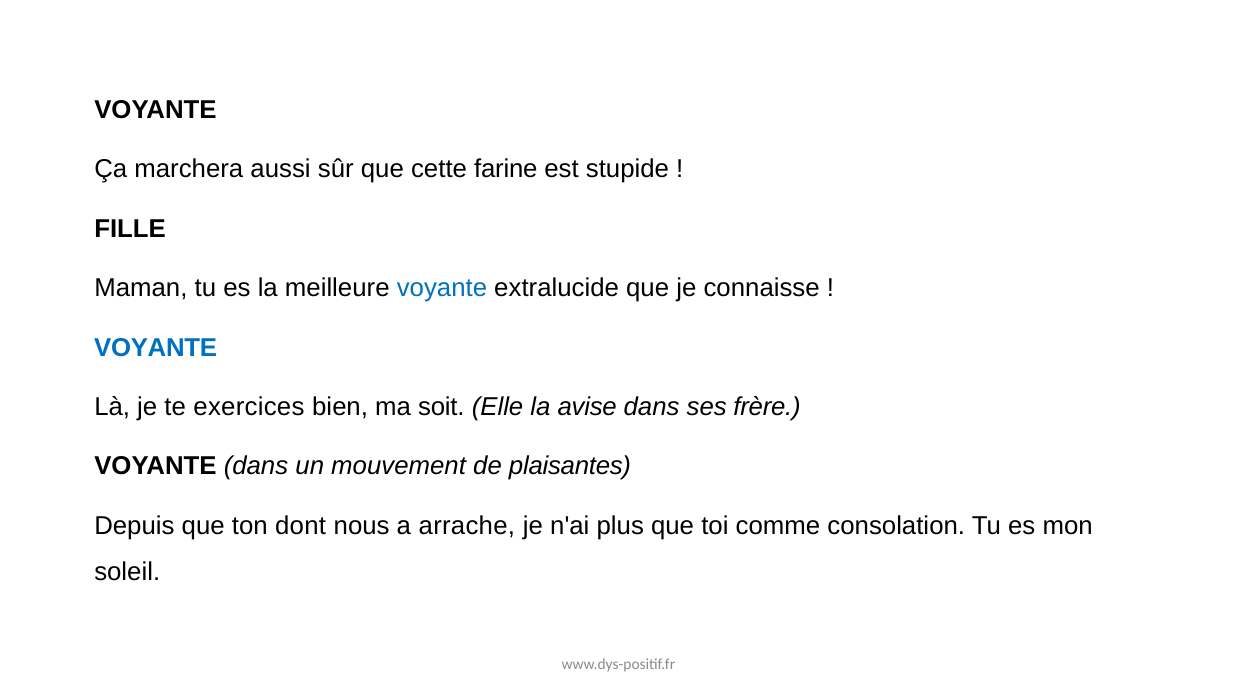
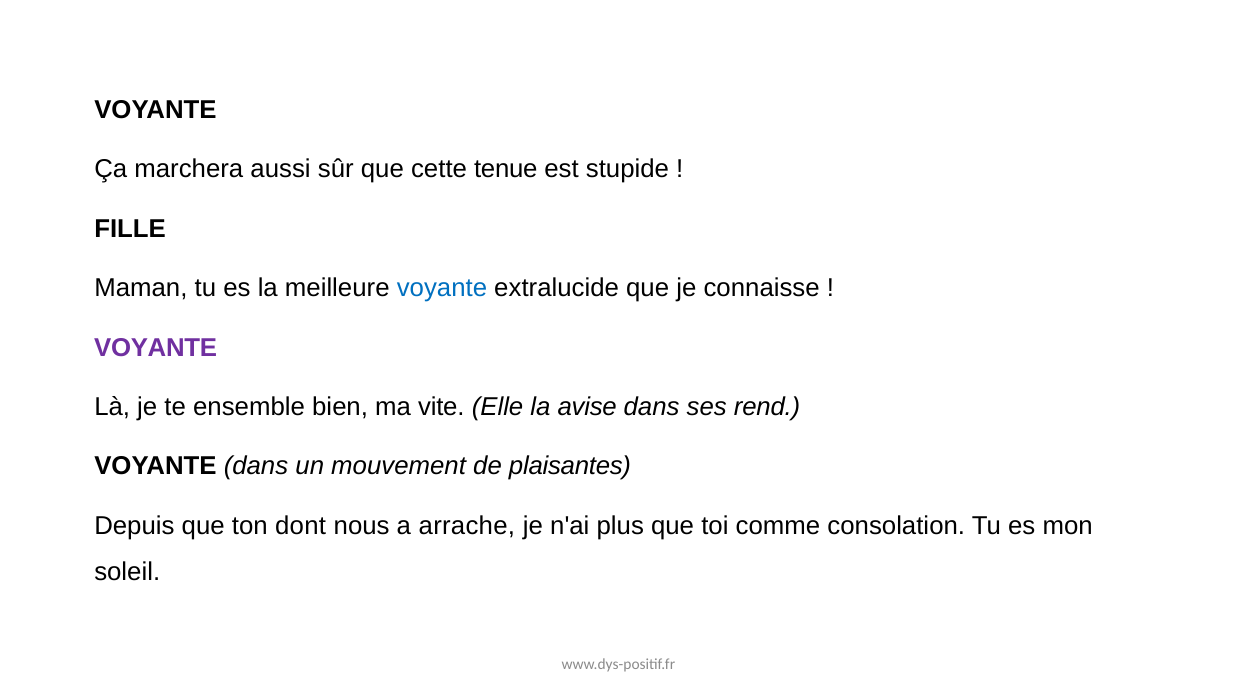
farine: farine -> tenue (506, 169)
VOYANTE colour: blue -> purple (156, 347)
exercices: exercices -> ensemble (249, 407)
soit: soit -> vite (441, 407)
frère: frère -> rend (767, 407)
